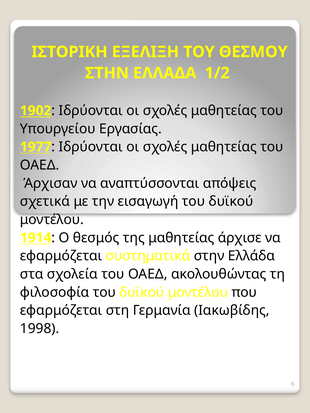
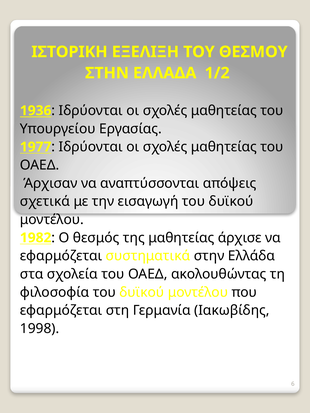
1902: 1902 -> 1936 (36, 111)
1914: 1914 -> 1982 (36, 238)
